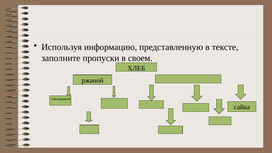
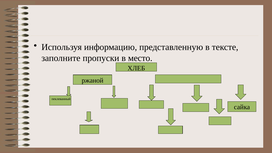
своем: своем -> место (140, 58)
